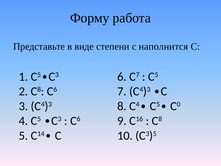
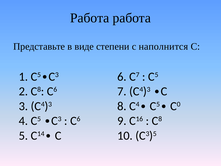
Форму: Форму -> Работа (90, 18)
